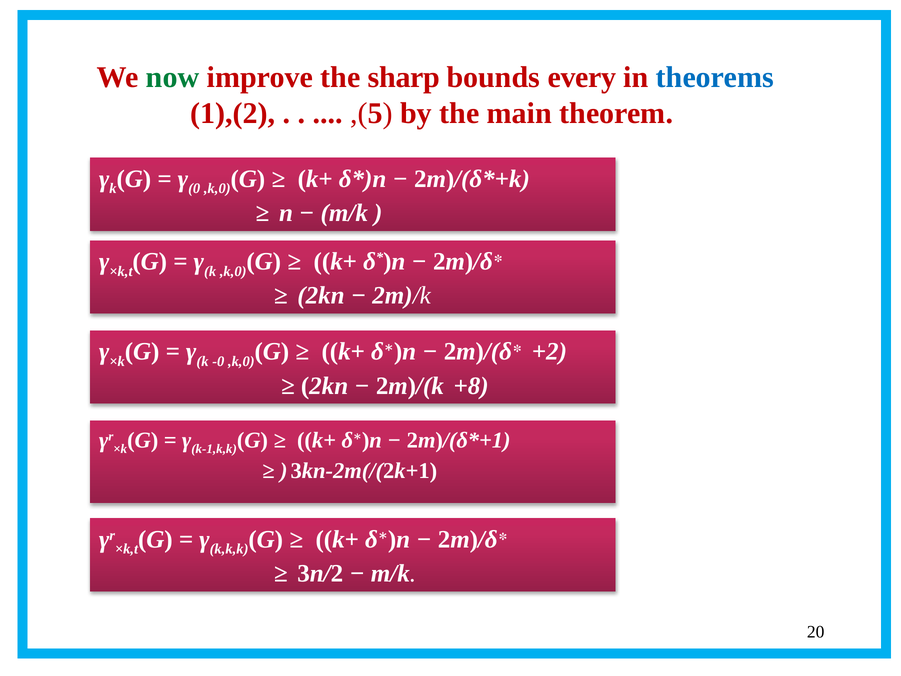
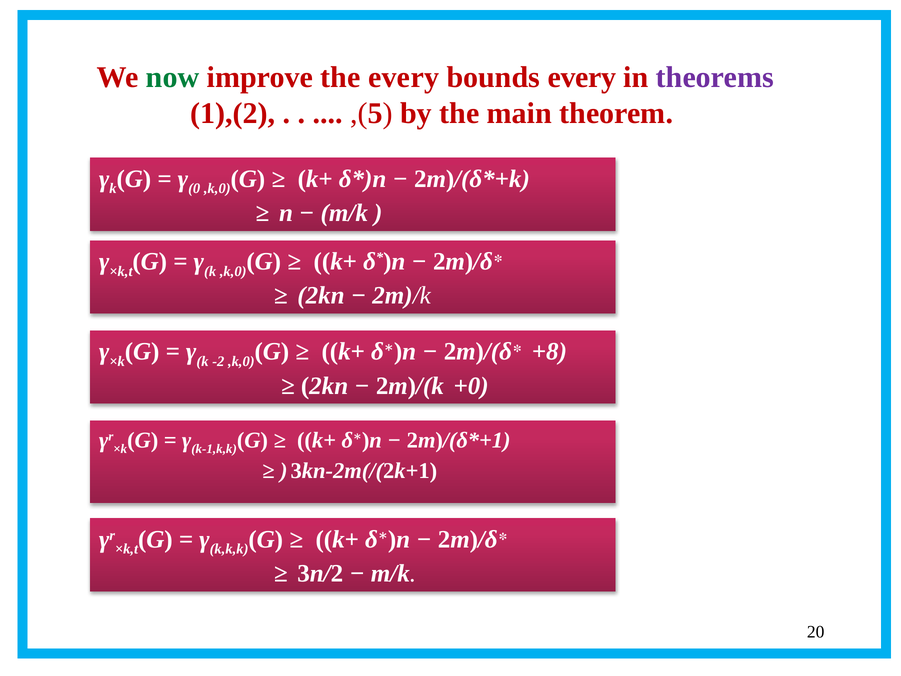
the sharp: sharp -> every (404, 77)
theorems colour: blue -> purple (715, 77)
-0: -0 -> -2 (218, 361)
+2: +2 -> +8 (549, 352)
+8: +8 -> +0 (471, 386)
